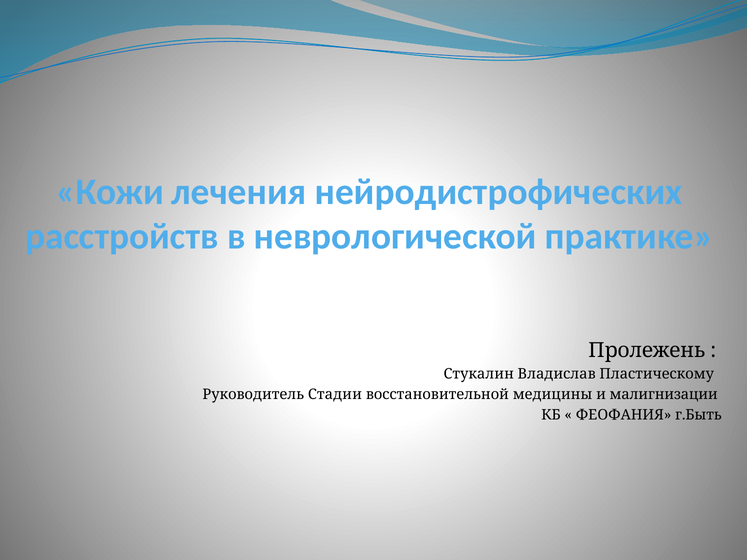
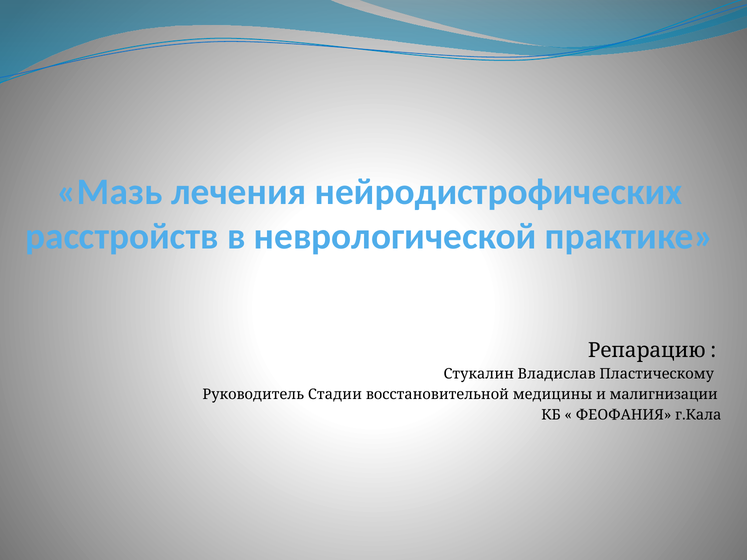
Кожи: Кожи -> Мазь (110, 192)
Пролежень: Пролежень -> Репарацию (647, 351)
г.Быть: г.Быть -> г.Кала (698, 415)
